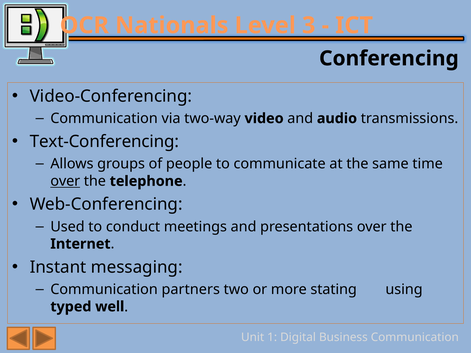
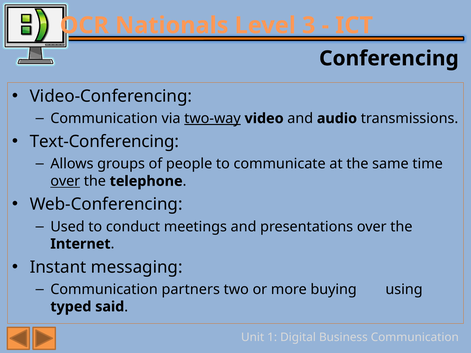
two-way underline: none -> present (212, 118)
stating: stating -> buying (334, 290)
well: well -> said (110, 307)
